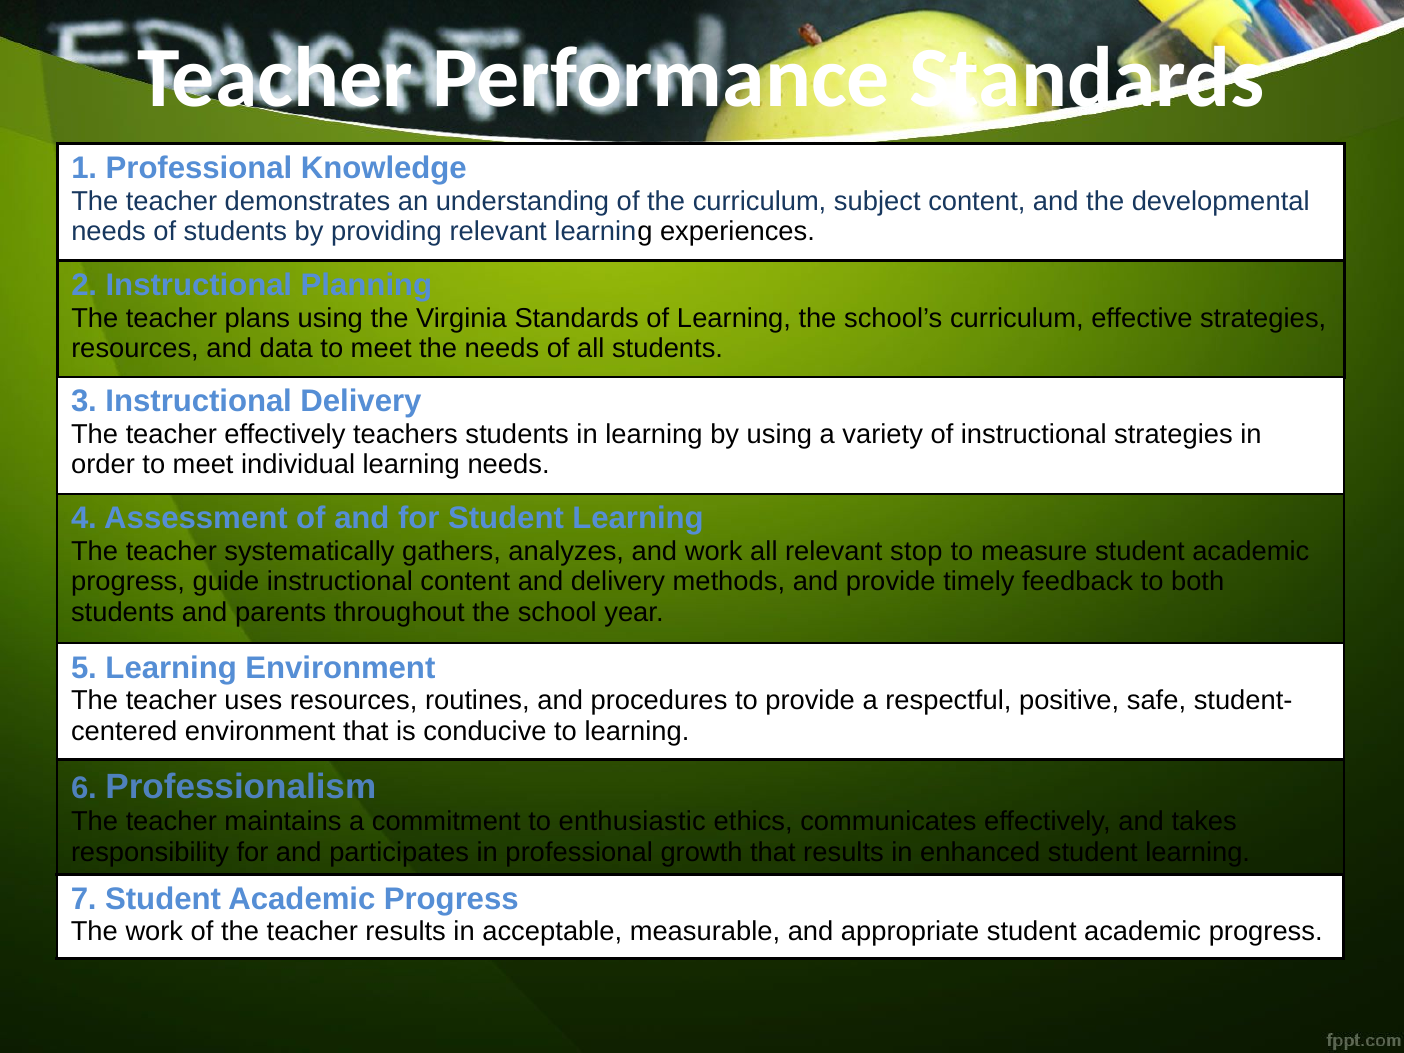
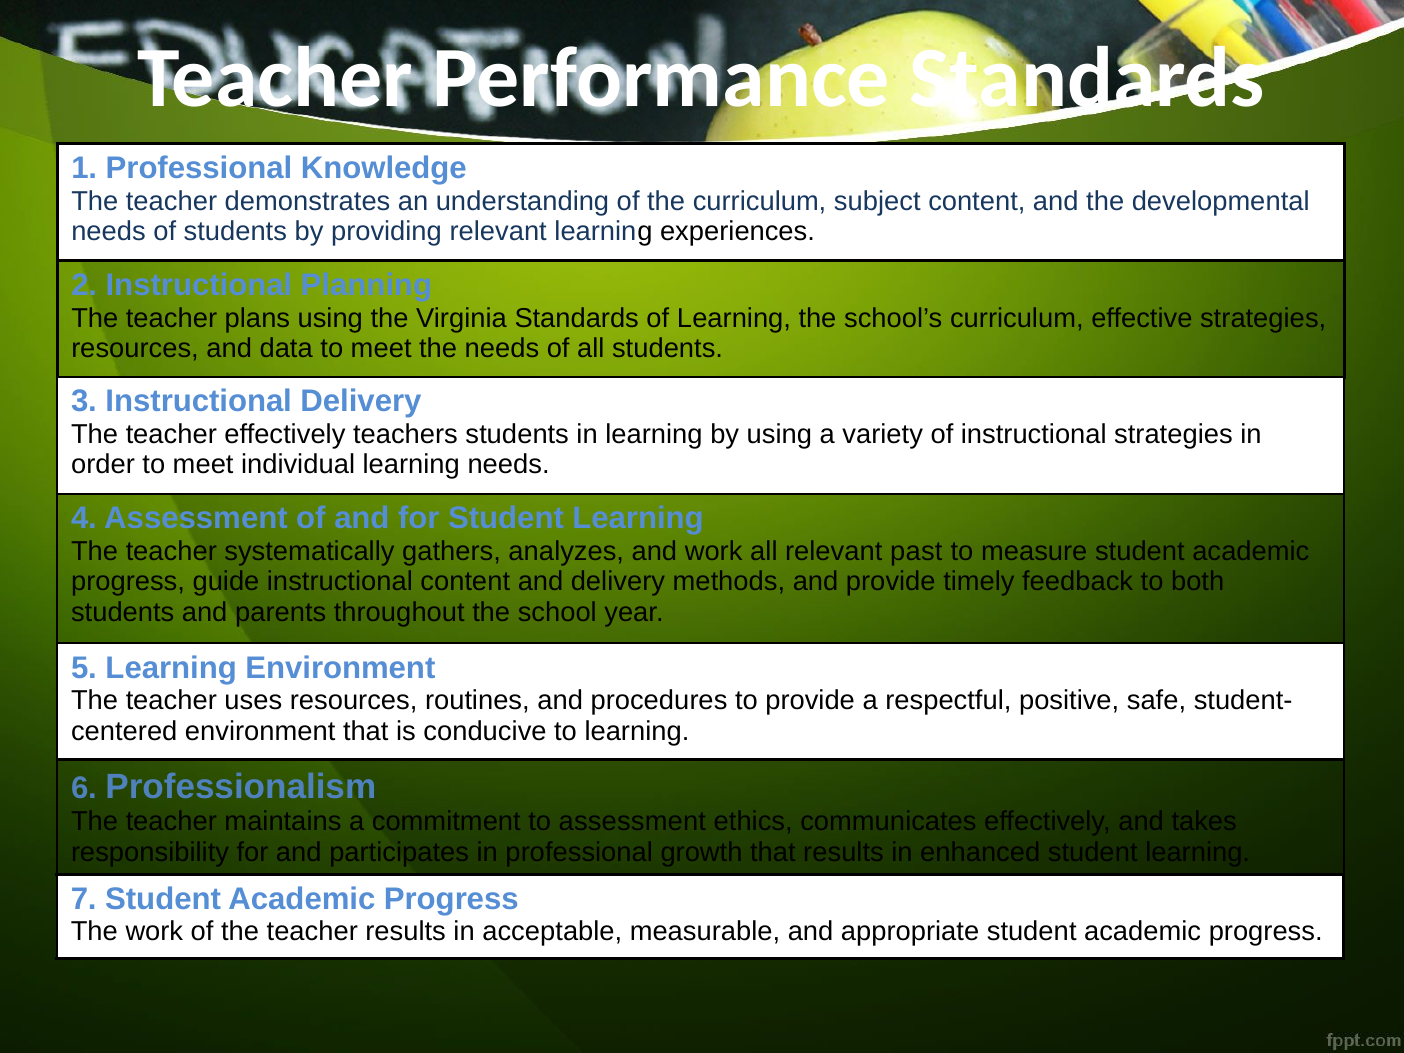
stop: stop -> past (916, 551)
to enthusiastic: enthusiastic -> assessment (632, 822)
